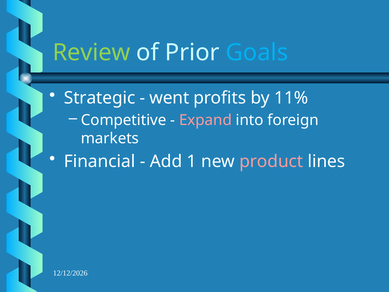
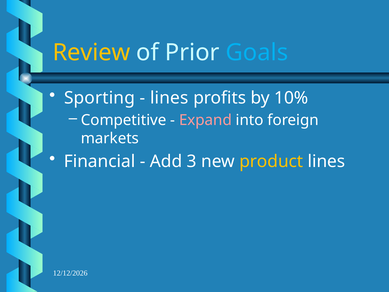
Review colour: light green -> yellow (91, 53)
Strategic: Strategic -> Sporting (99, 98)
went: went -> lines (169, 98)
11%: 11% -> 10% (291, 98)
1: 1 -> 3 (192, 161)
product colour: pink -> yellow (271, 161)
